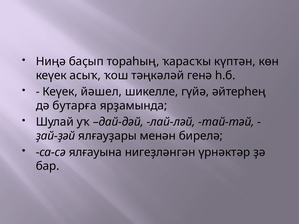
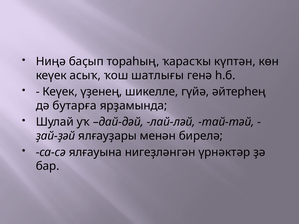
тәңкәләй: тәңкәләй -> шатлығы (158, 76)
йәшел: йәшел -> үҙенең (101, 92)
